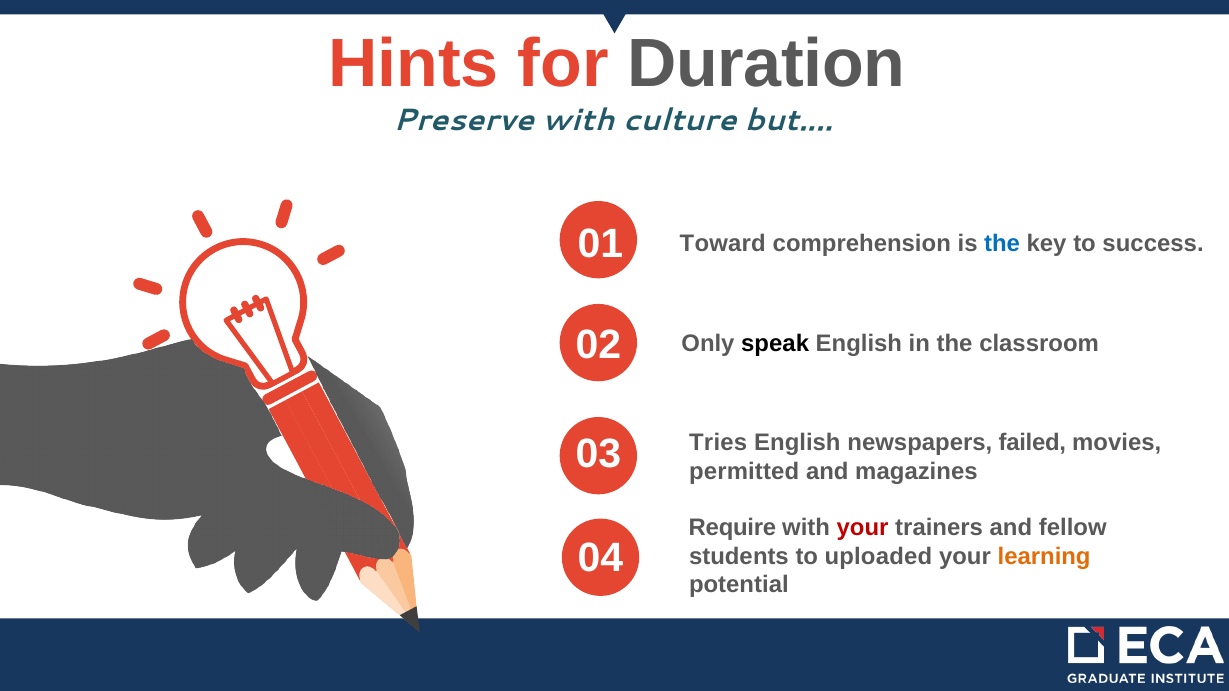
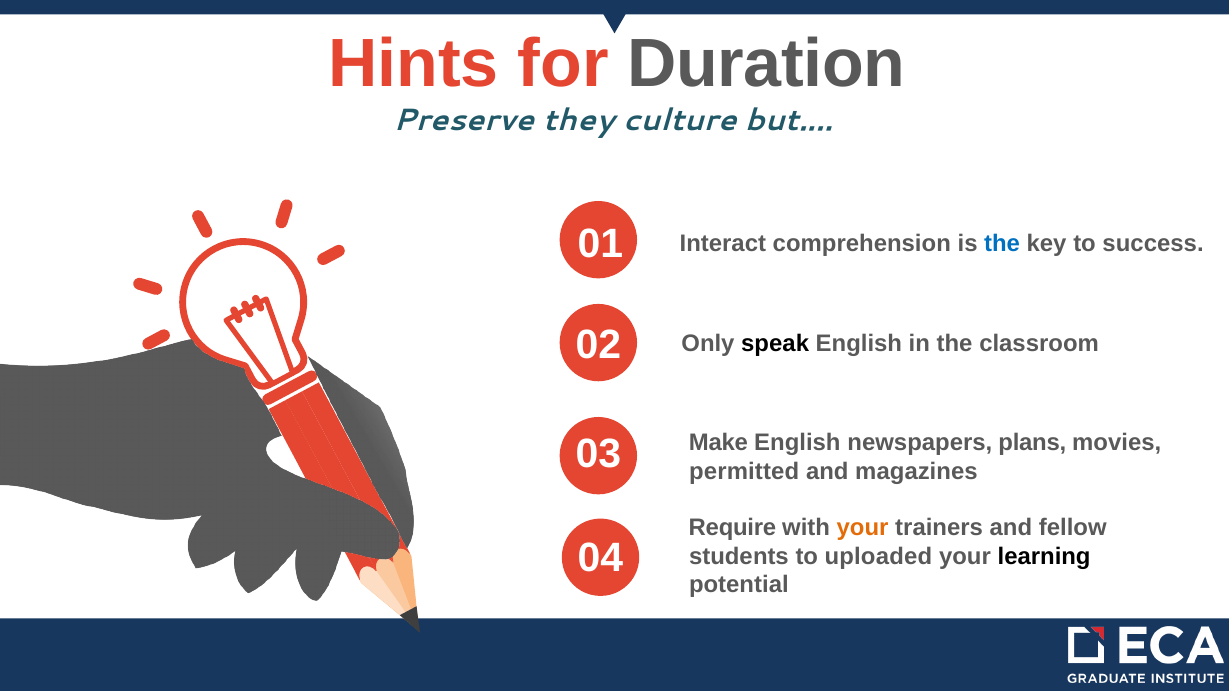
Preserve with: with -> they (579, 120)
Toward: Toward -> Interact (723, 243)
Tries: Tries -> Make (718, 443)
failed: failed -> plans (1032, 443)
your colour: red -> orange (863, 528)
learning colour: orange -> black (1044, 556)
